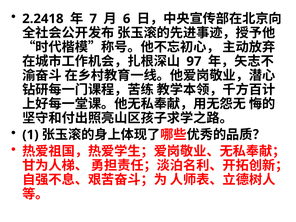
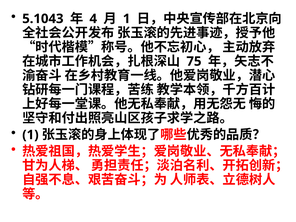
2.2418: 2.2418 -> 5.1043 (43, 19)
7: 7 -> 4 (93, 19)
6: 6 -> 1 (127, 19)
97: 97 -> 75 (194, 61)
